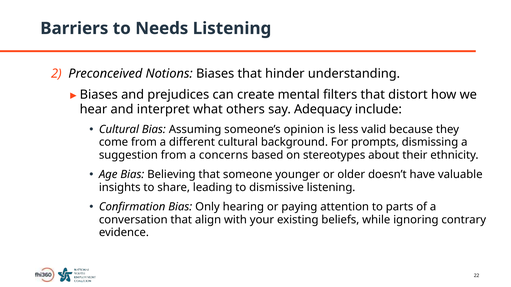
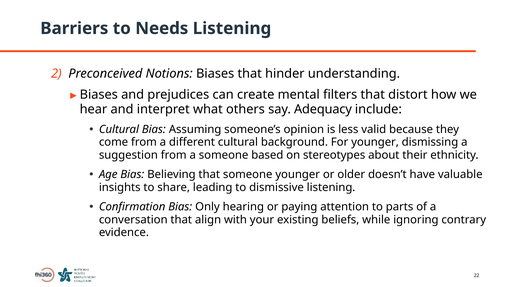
For prompts: prompts -> younger (375, 142)
a concerns: concerns -> someone (224, 155)
